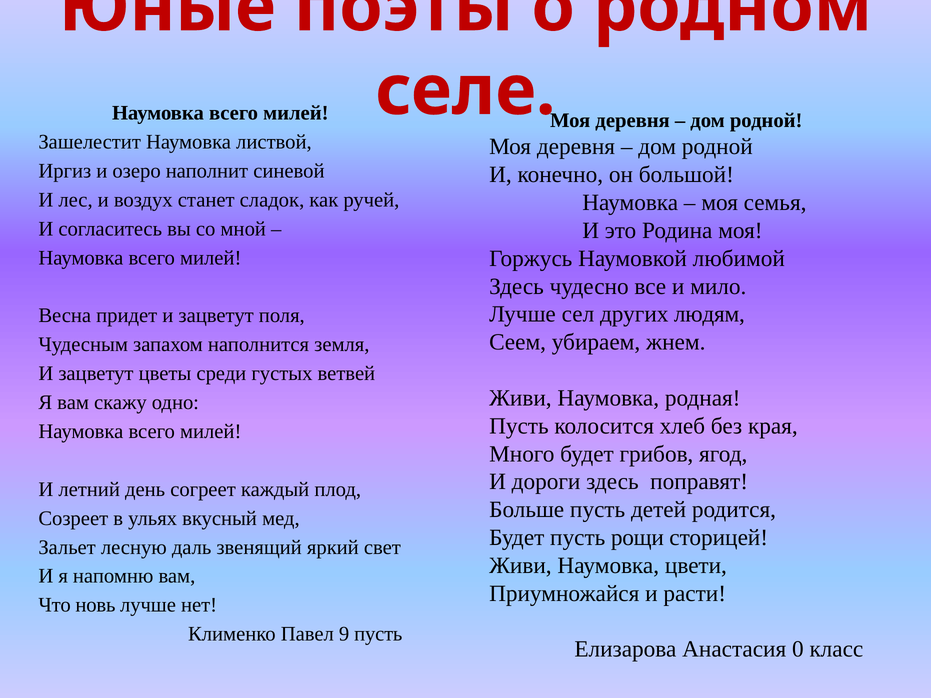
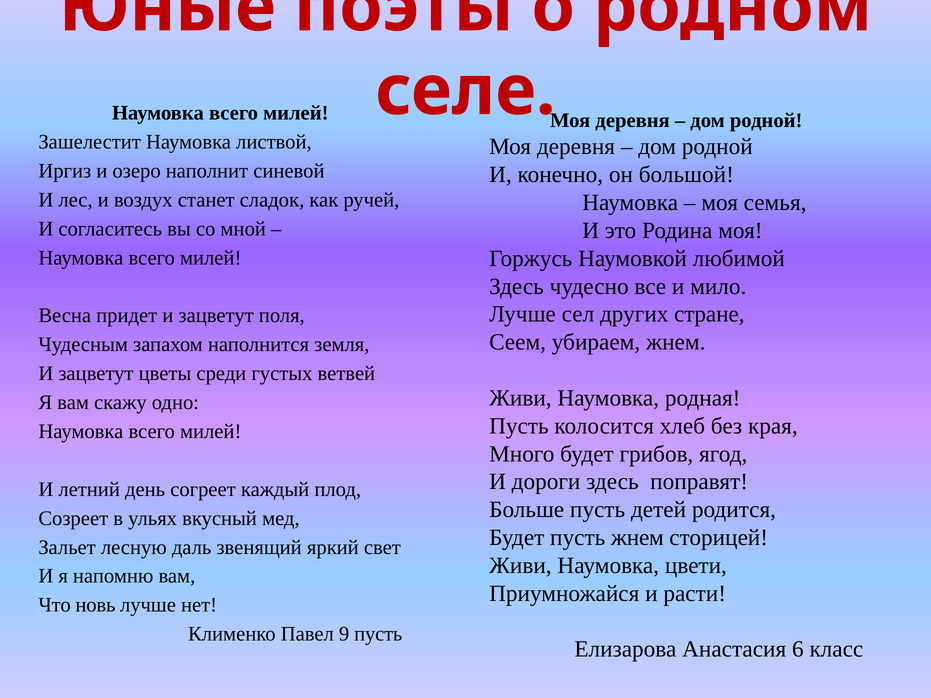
людям: людям -> стране (709, 314)
пусть рощи: рощи -> жнем (637, 538)
0: 0 -> 6 (798, 650)
